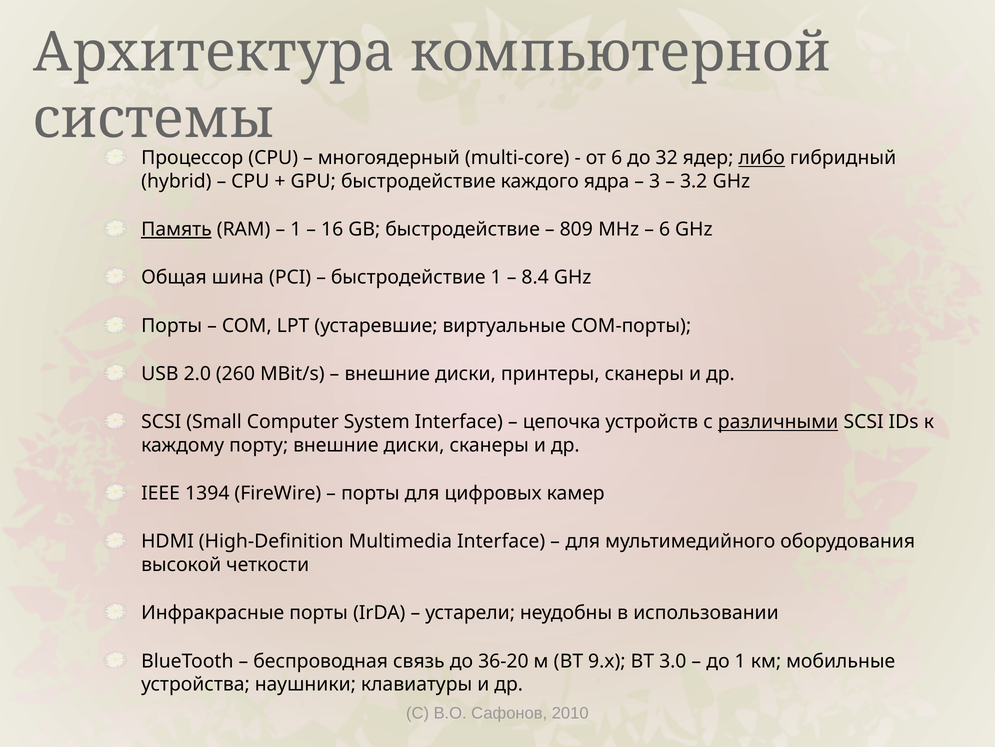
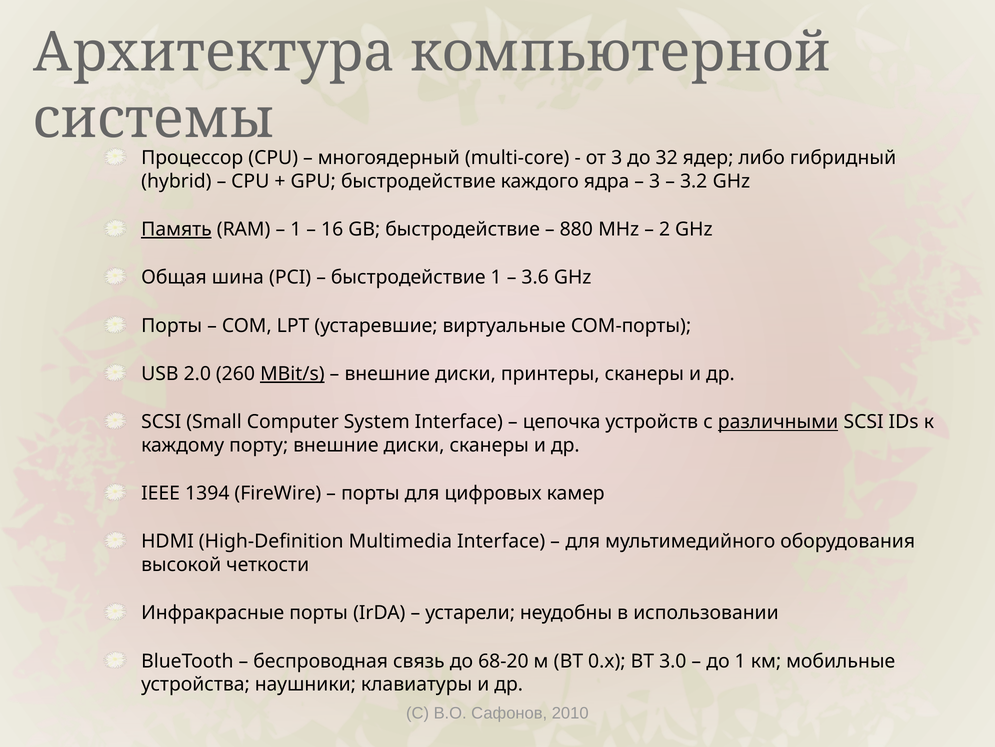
от 6: 6 -> 3 (617, 158)
либо underline: present -> none (762, 158)
809: 809 -> 880 (576, 229)
6: 6 -> 2 (665, 229)
8.4: 8.4 -> 3.6 (535, 277)
MBit/s underline: none -> present (292, 374)
36-20: 36-20 -> 68-20 (503, 660)
9.x: 9.x -> 0.x (607, 660)
